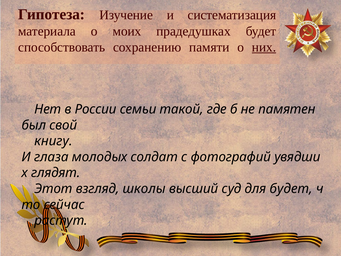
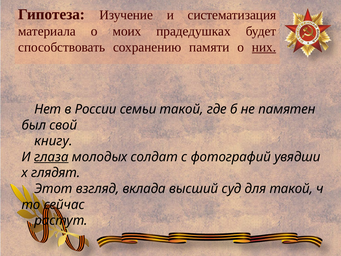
глаза underline: none -> present (51, 157)
школы: школы -> вклада (144, 189)
для будет: будет -> такой (291, 189)
